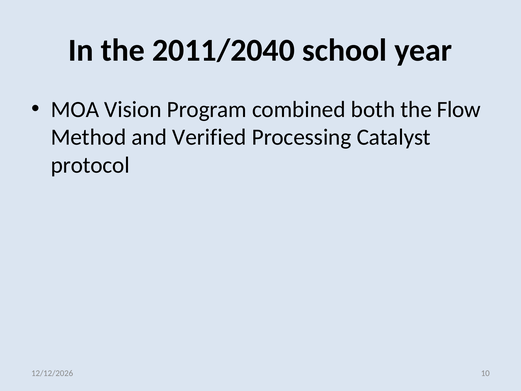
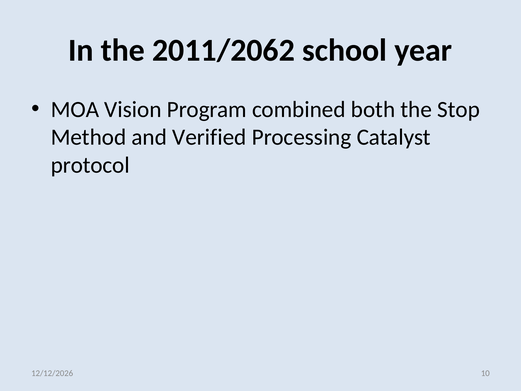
2011/2040: 2011/2040 -> 2011/2062 (223, 50)
Flow: Flow -> Stop (459, 109)
